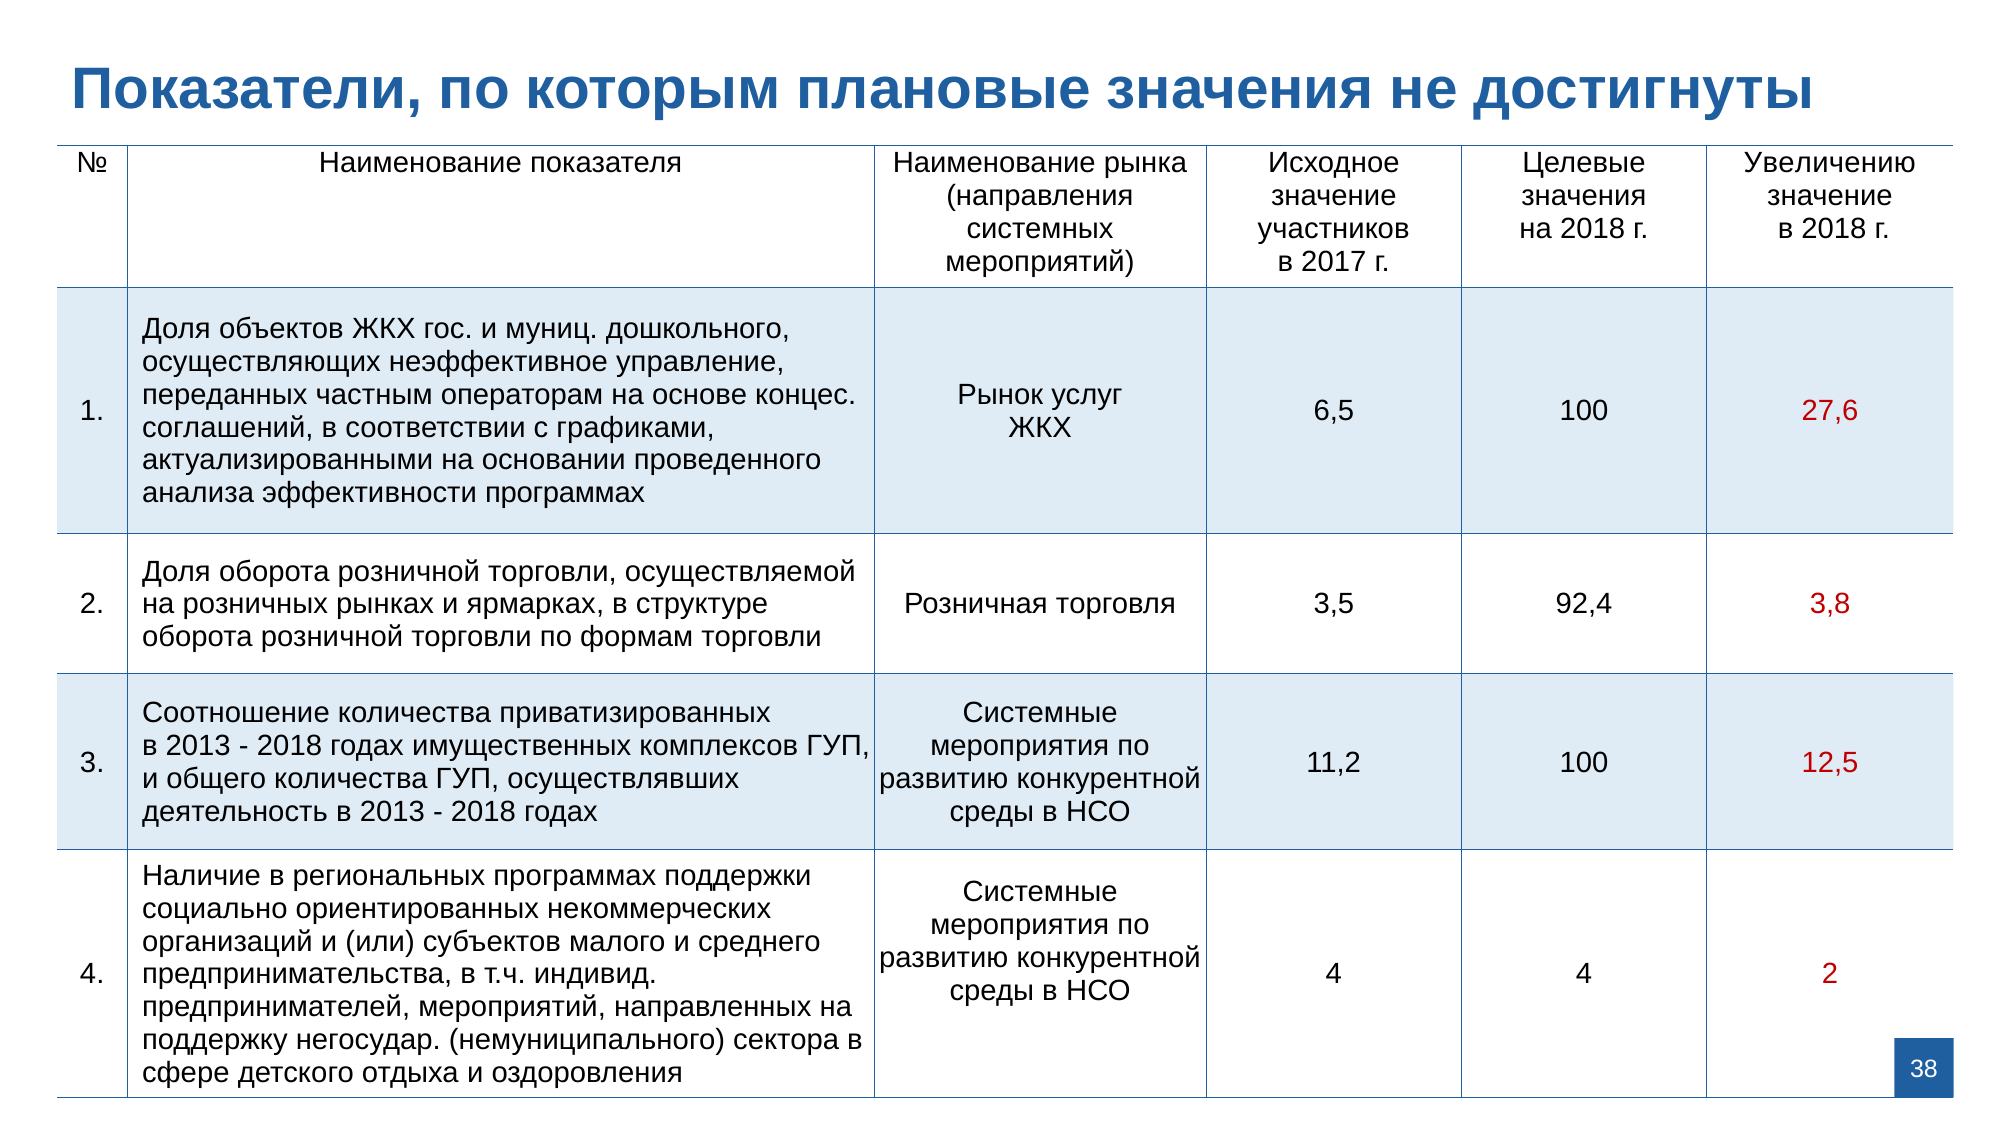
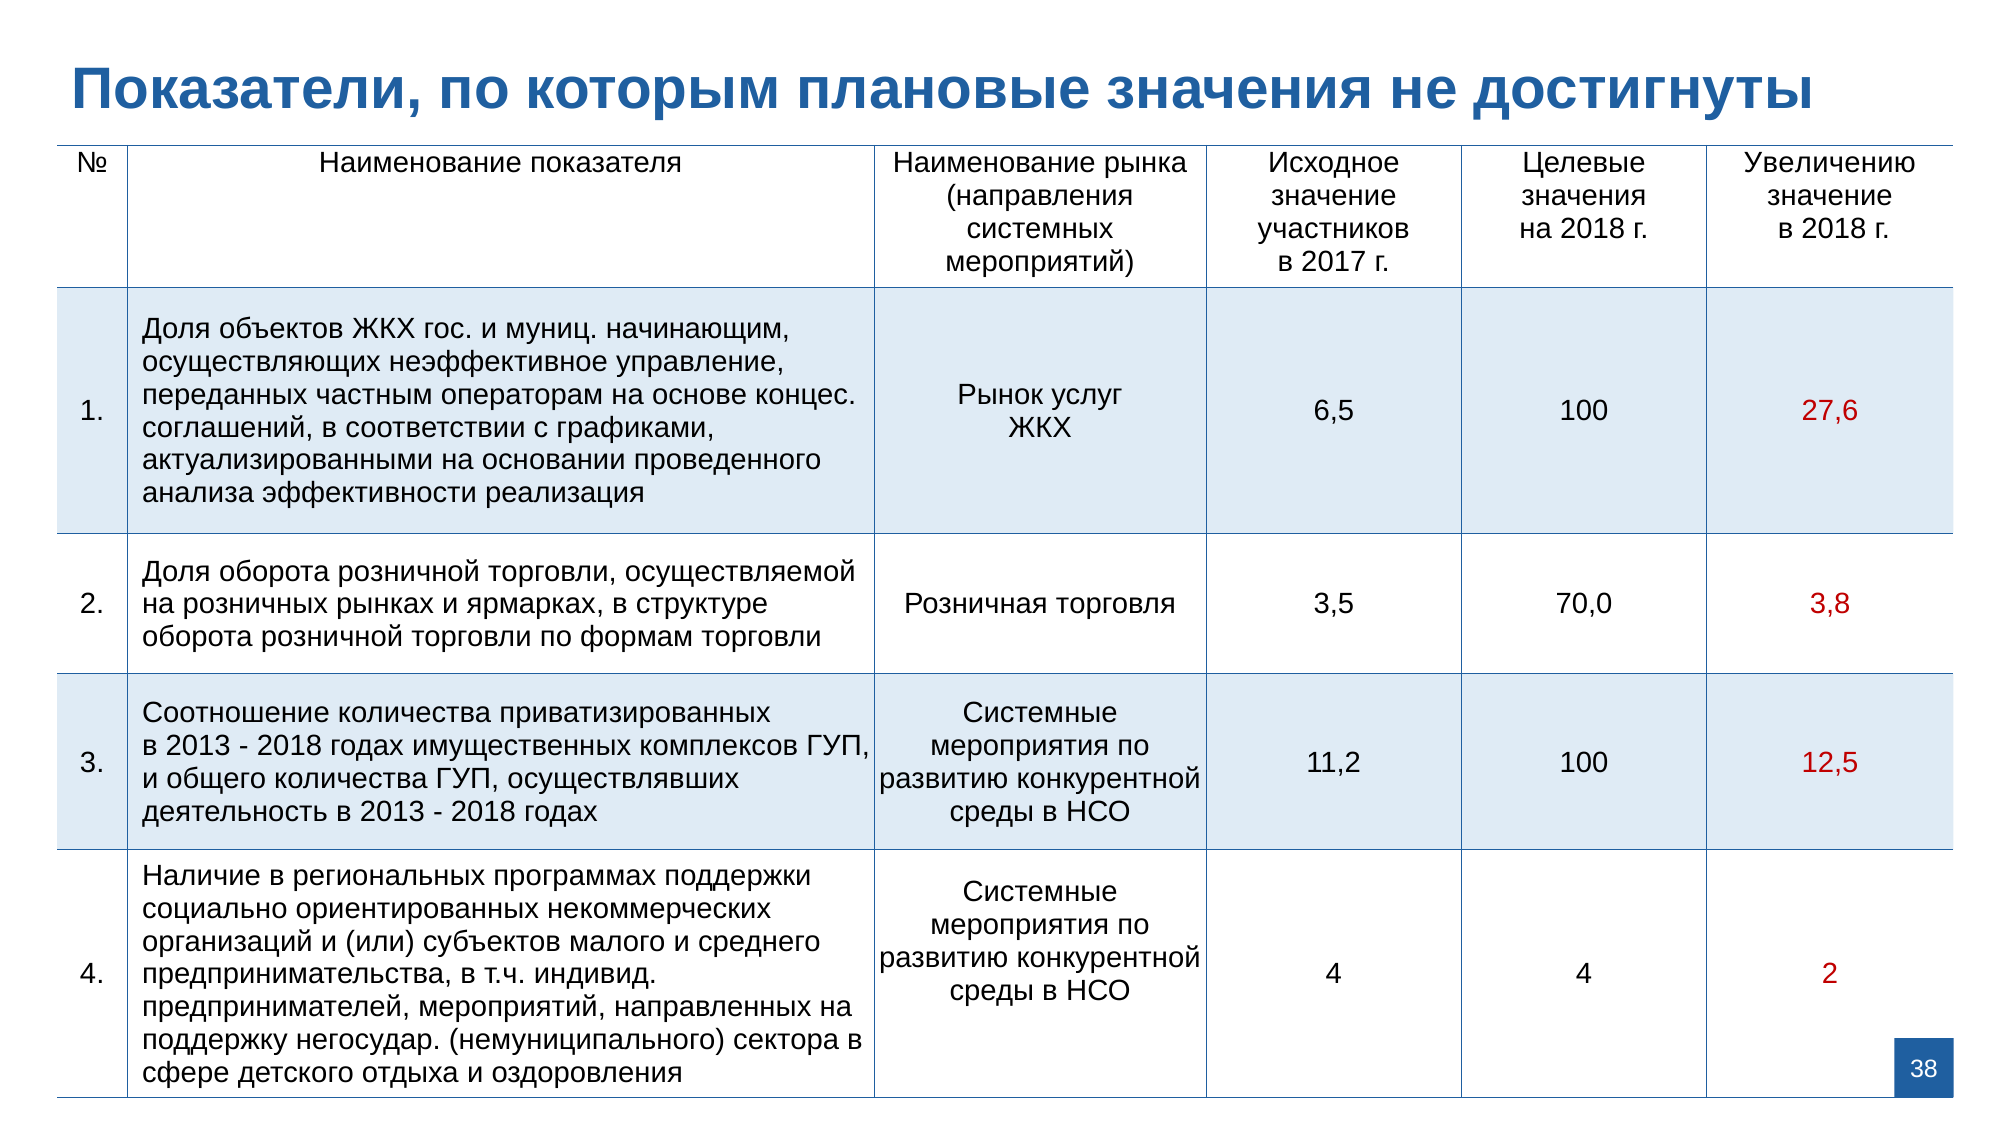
дошкольного: дошкольного -> начинающим (698, 329)
эффективности программах: программах -> реализация (565, 493)
92,4: 92,4 -> 70,0 (1584, 604)
